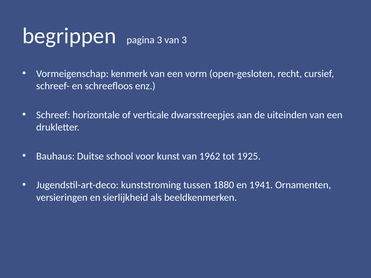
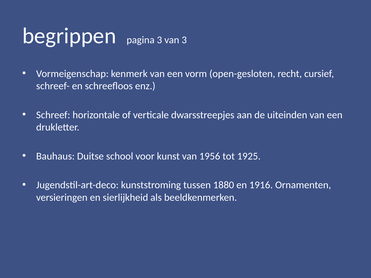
1962: 1962 -> 1956 (210, 156)
1941: 1941 -> 1916 (261, 185)
